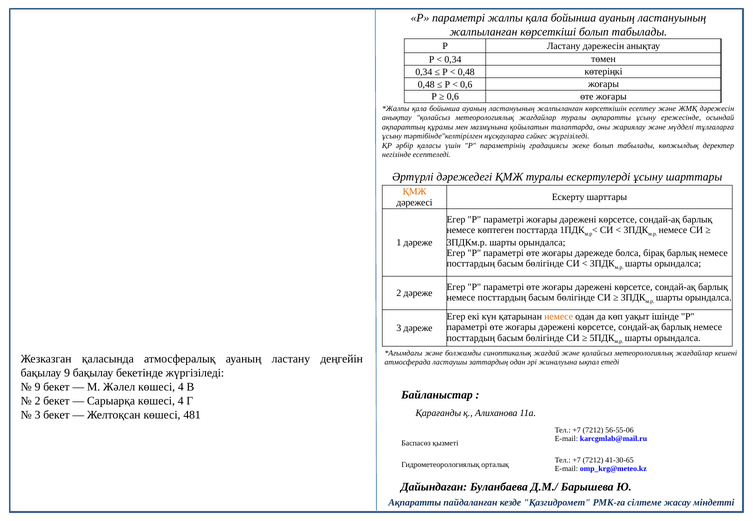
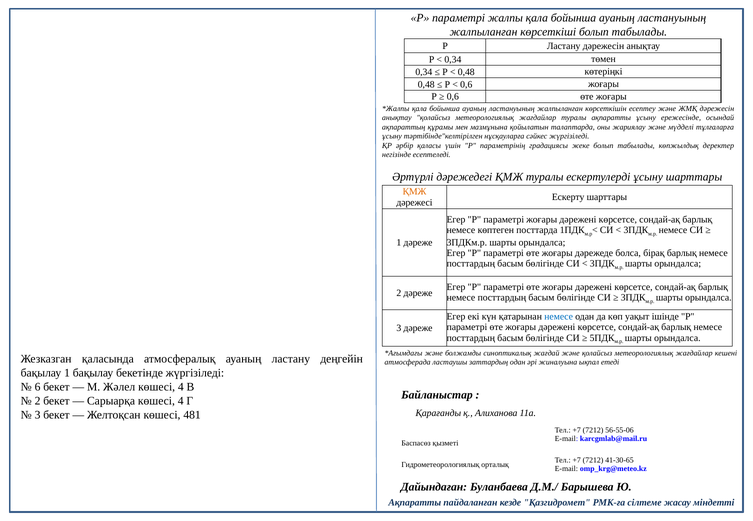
немесе colour: orange -> blue (559, 317)
бақылау 9: 9 -> 1 (67, 373)
9: 9 -> 6 (38, 387)
